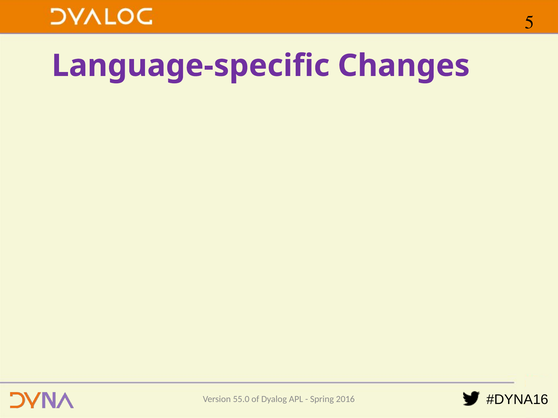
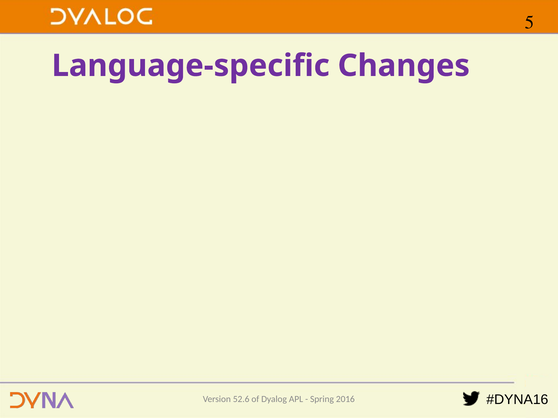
55.0: 55.0 -> 52.6 (241, 400)
